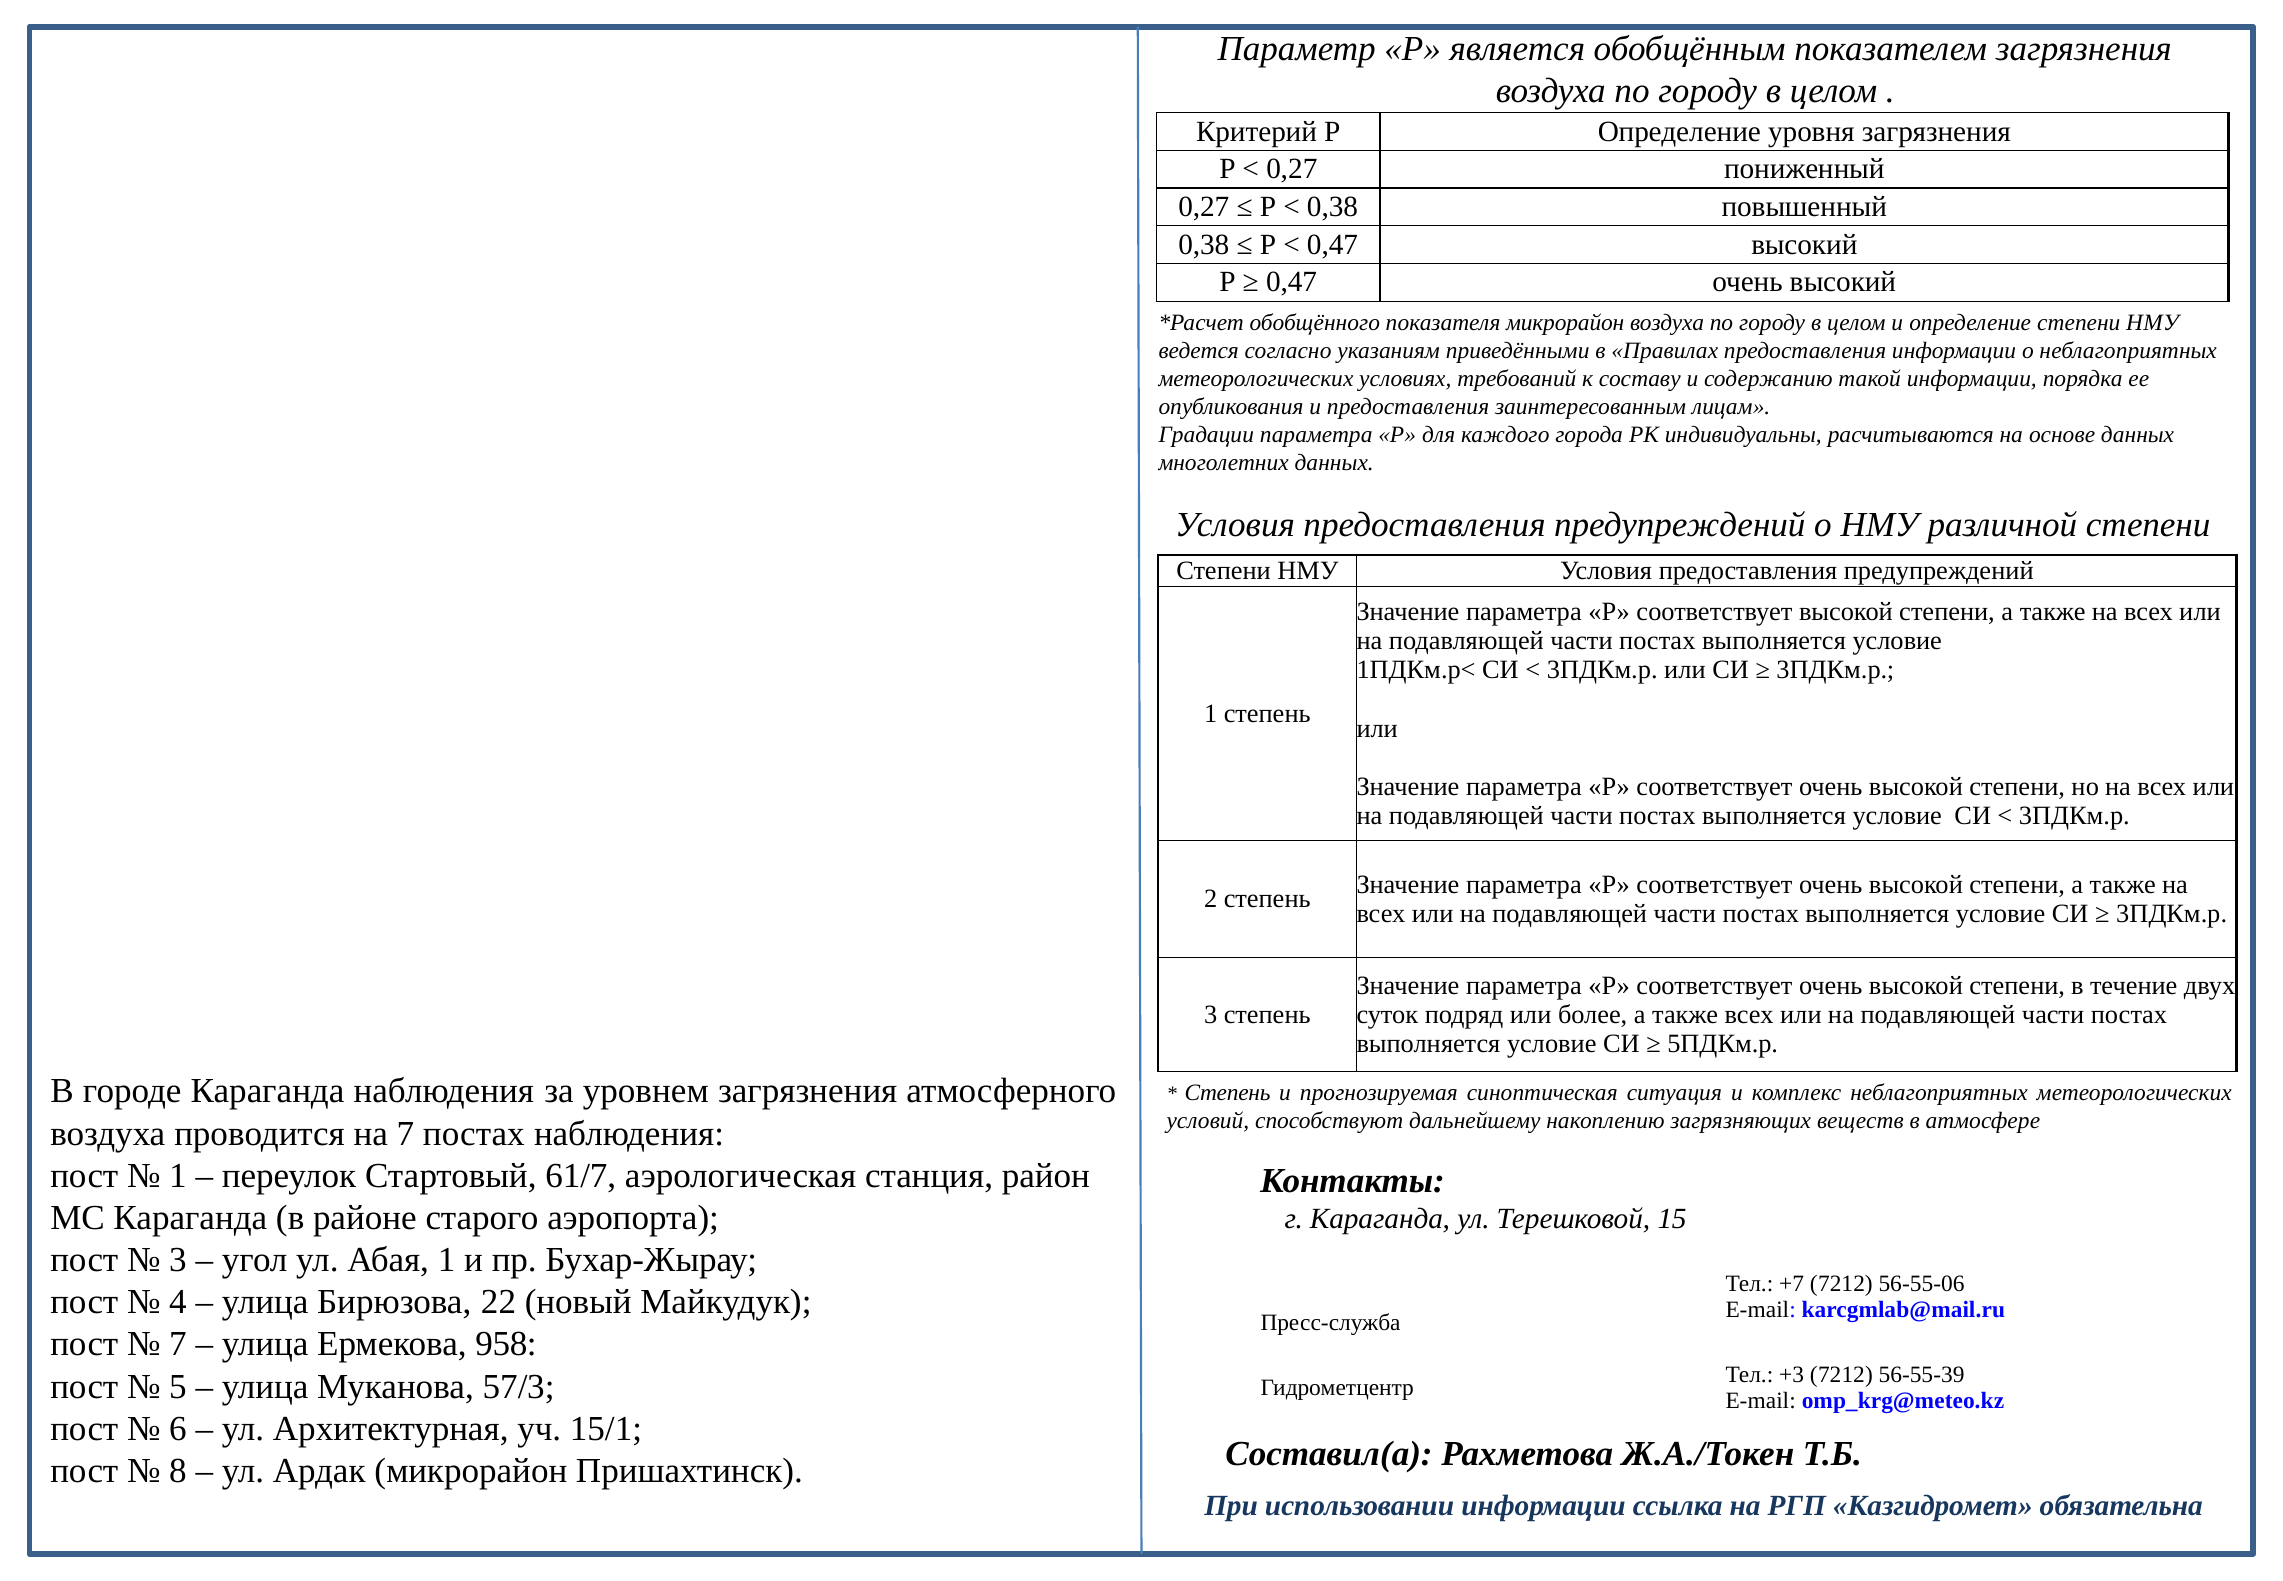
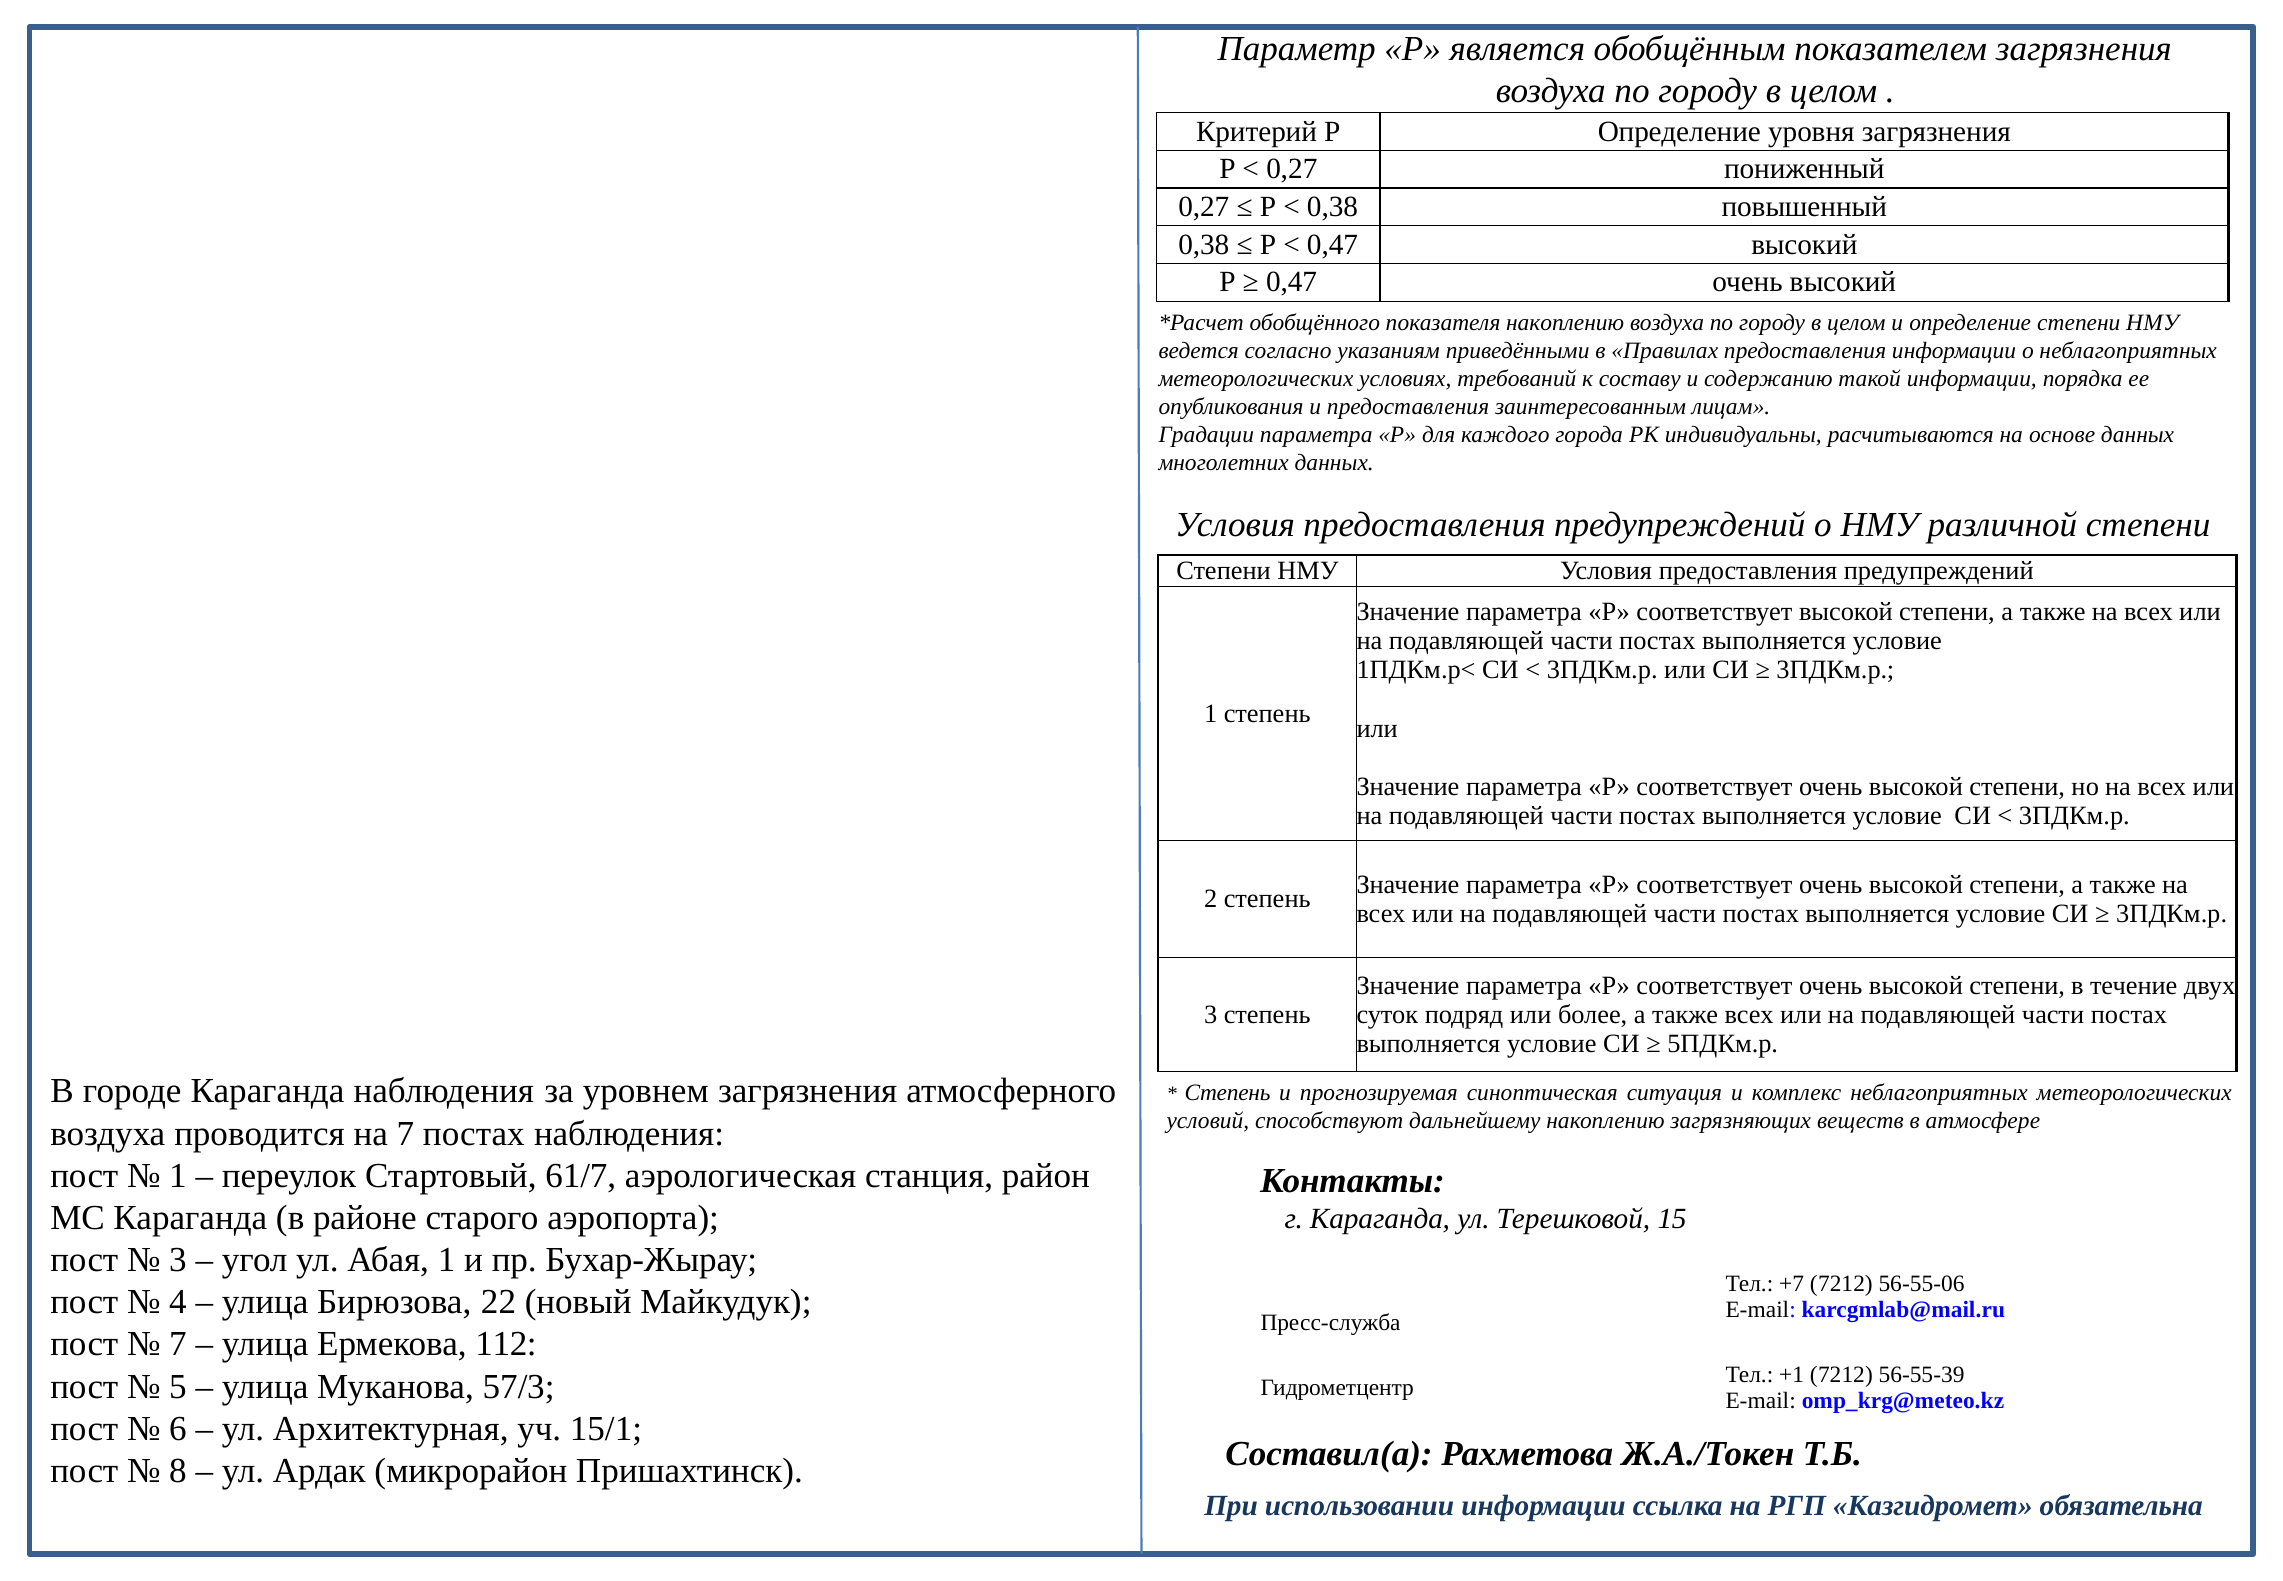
показателя микрорайон: микрорайон -> накоплению (1565, 323)
958: 958 -> 112 (506, 1344)
+3: +3 -> +1 (1792, 1375)
